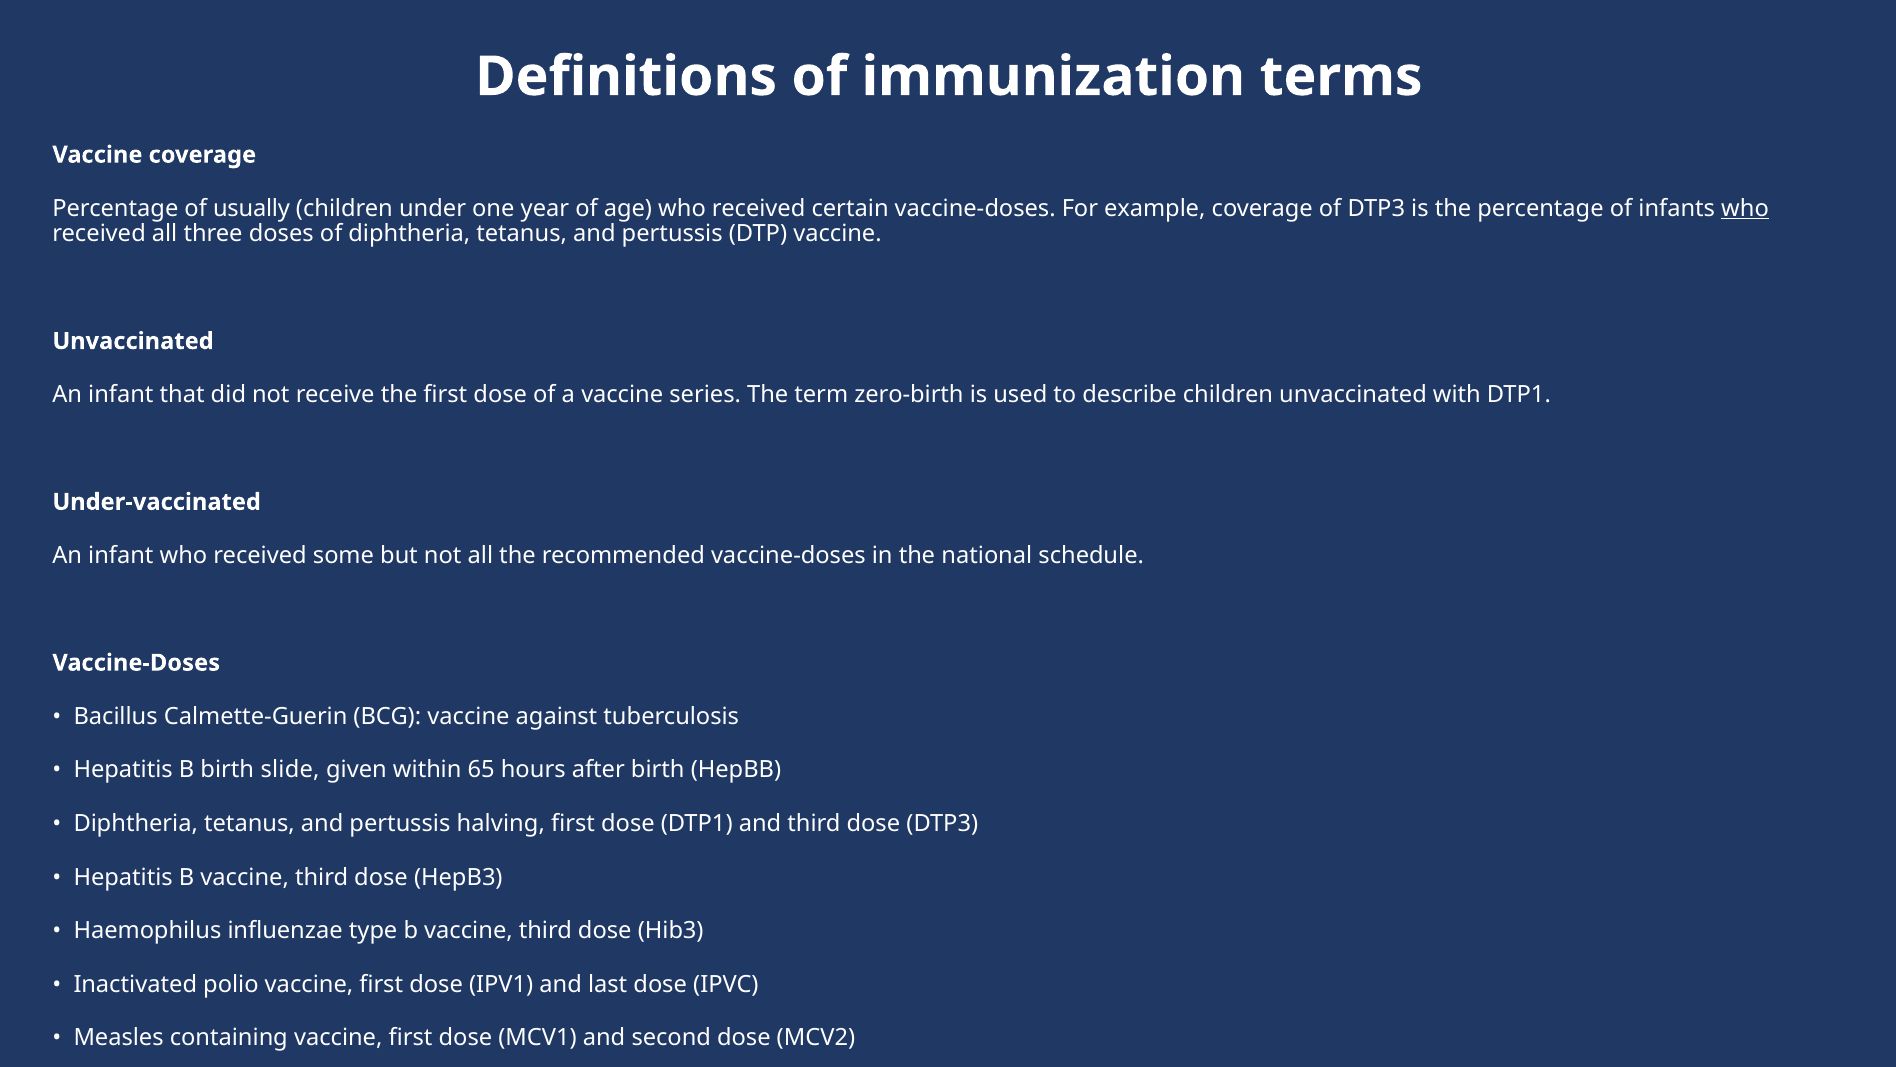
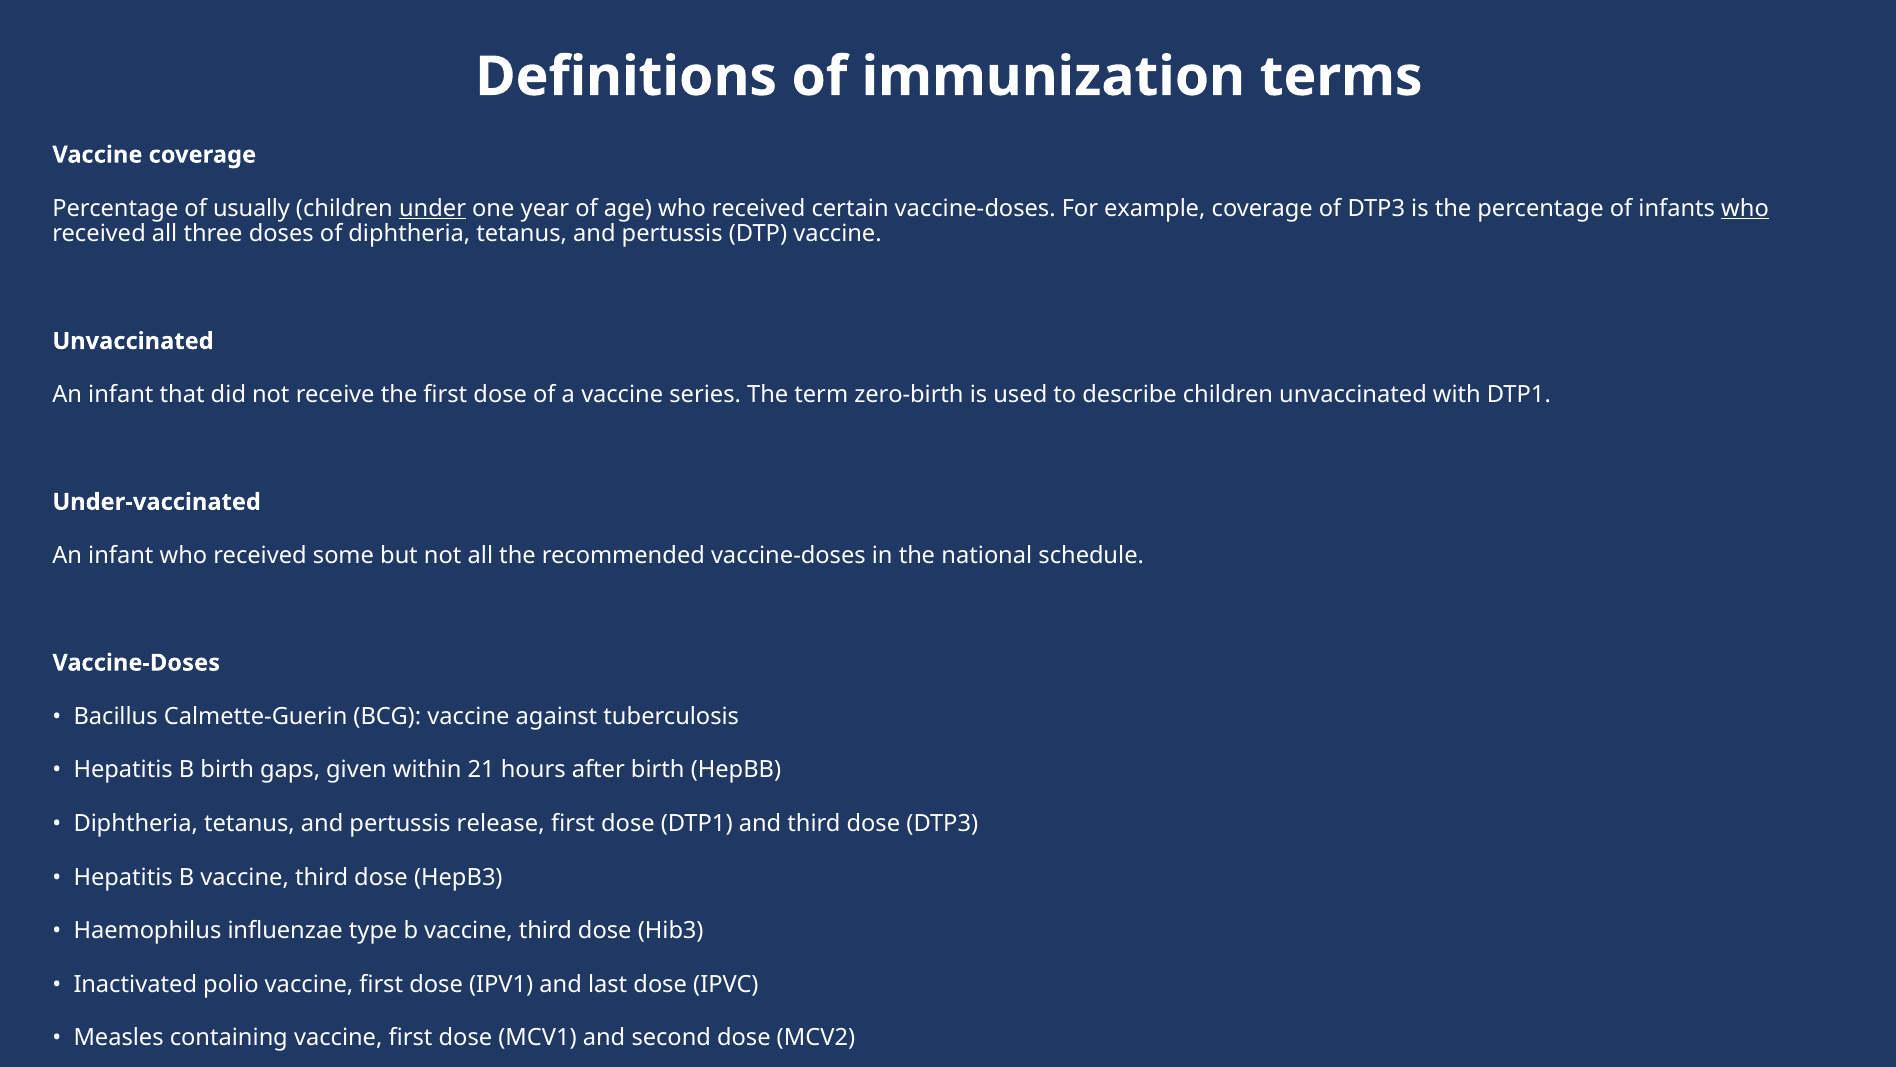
under underline: none -> present (433, 208)
slide: slide -> gaps (290, 770)
65: 65 -> 21 (481, 770)
halving: halving -> release (501, 823)
